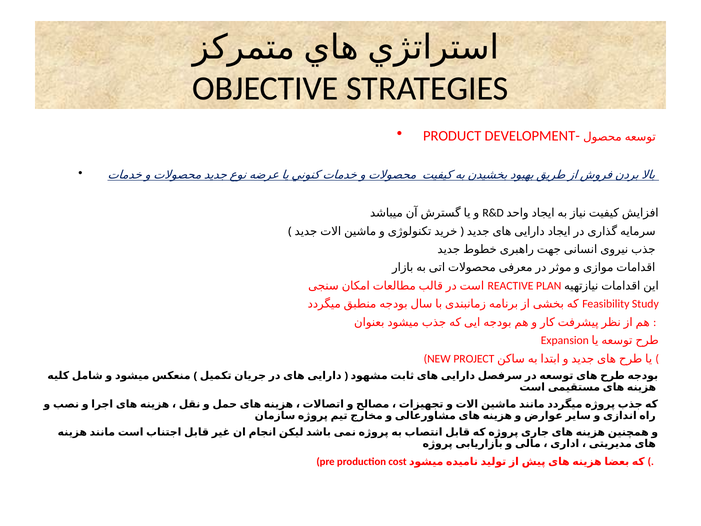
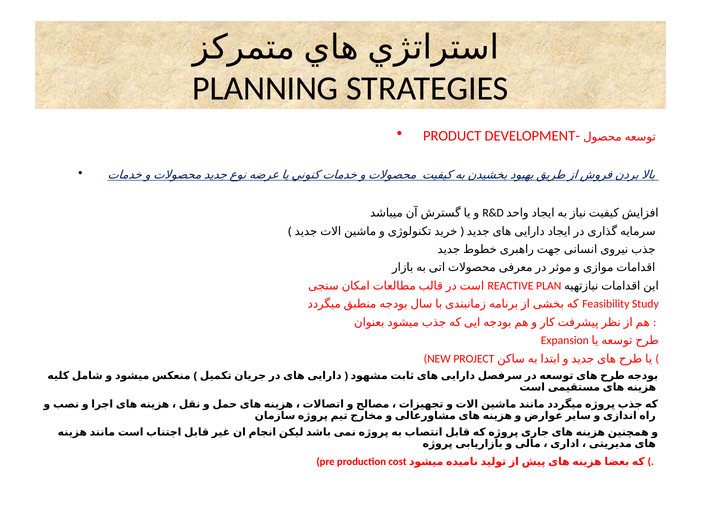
OBJECTIVE: OBJECTIVE -> PLANNING (265, 88)
